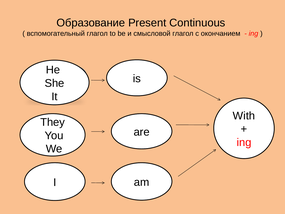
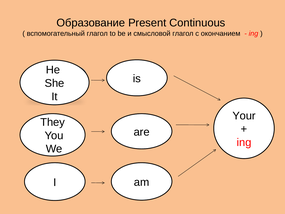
With: With -> Your (244, 116)
